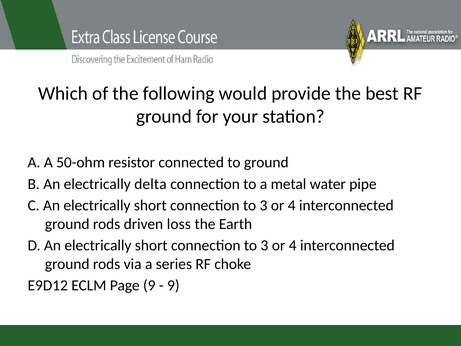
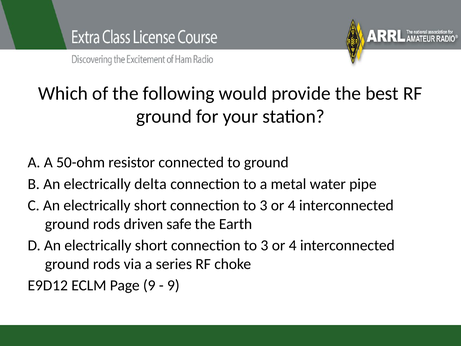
loss: loss -> safe (179, 224)
